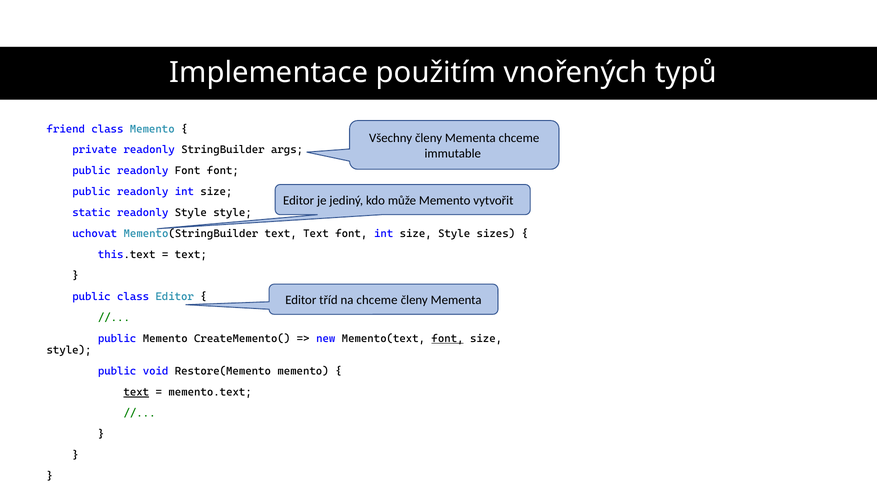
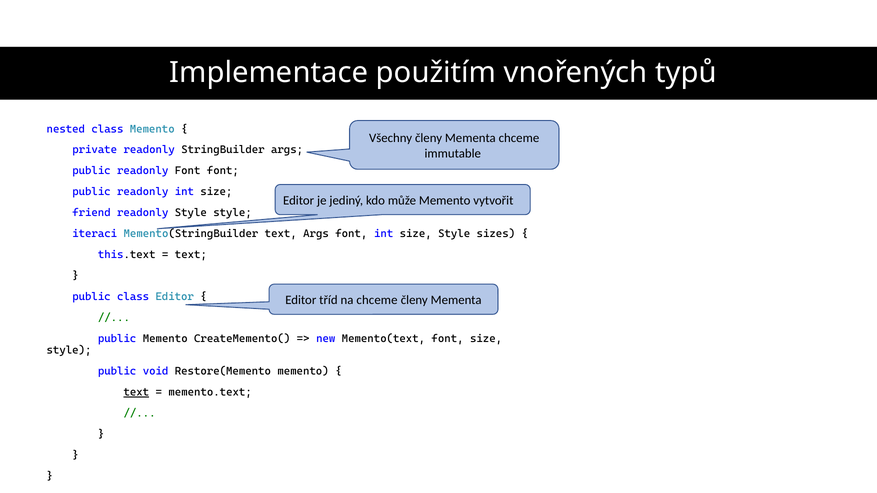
friend: friend -> nested (66, 129)
static: static -> friend (91, 213)
uchovat: uchovat -> iteraci (95, 234)
text Text: Text -> Args (316, 234)
font underline: present -> none (448, 339)
